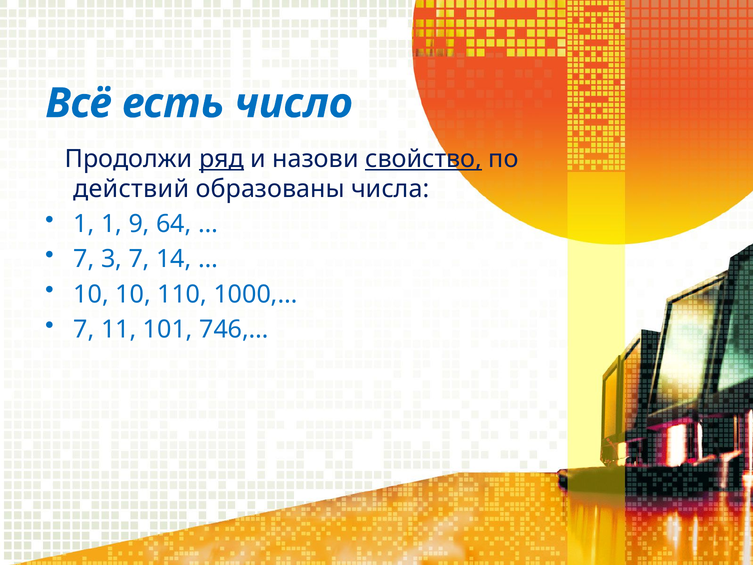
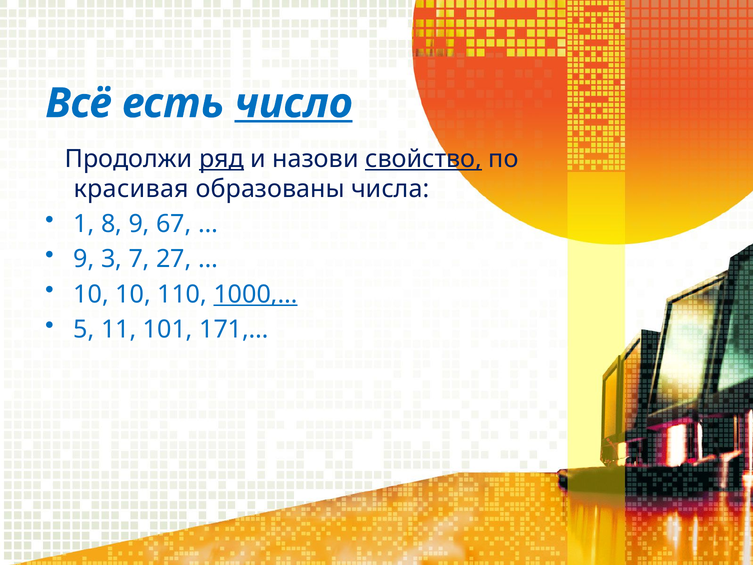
число underline: none -> present (294, 103)
действий: действий -> красивая (131, 189)
1 1: 1 -> 8 (112, 224)
64: 64 -> 67 (174, 224)
7: 7 -> 9 (84, 259)
14: 14 -> 27 (174, 259)
1000,… underline: none -> present (256, 294)
7: 7 -> 5 (84, 329)
746,…: 746,… -> 171,… (234, 329)
